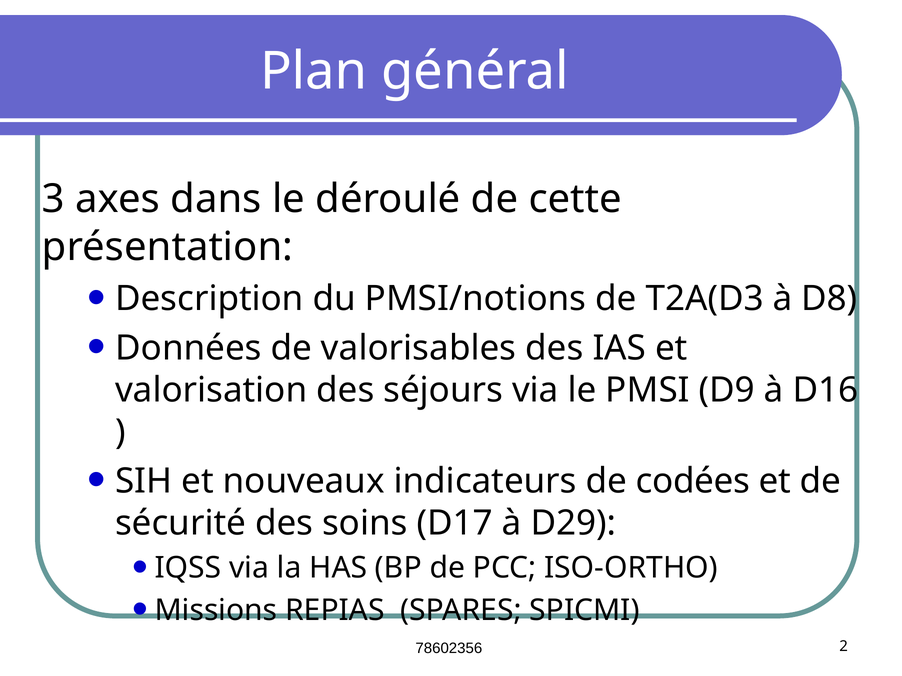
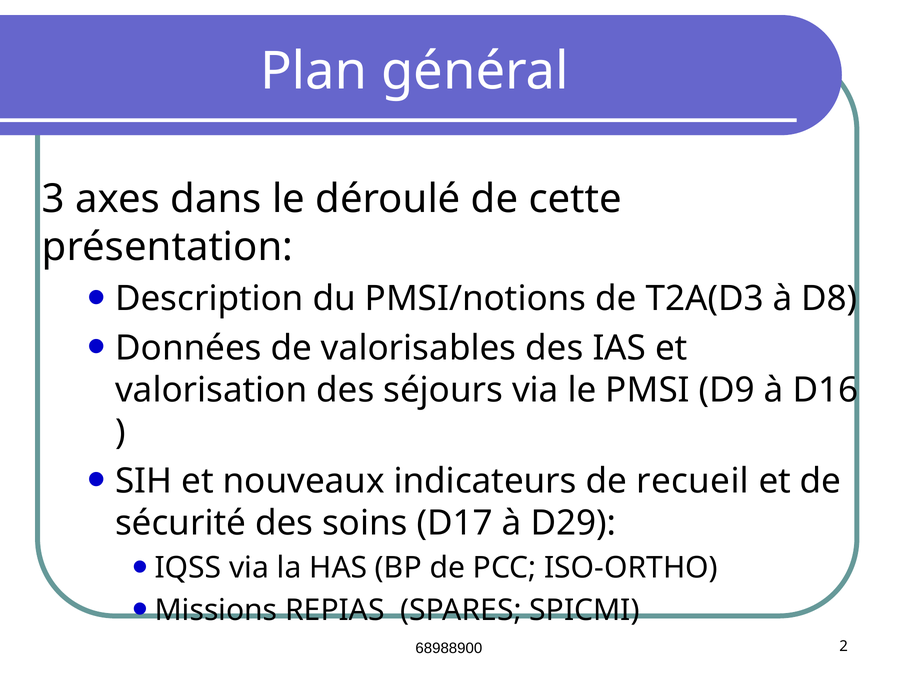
codées: codées -> recueil (693, 482)
78602356: 78602356 -> 68988900 (449, 649)
